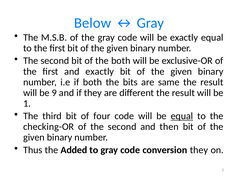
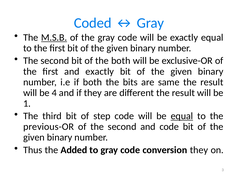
Below: Below -> Coded (93, 23)
M.S.B underline: none -> present (54, 38)
9: 9 -> 4 (54, 93)
four: four -> step (102, 116)
checking-OR: checking-OR -> previous-OR (49, 127)
and then: then -> code (169, 127)
